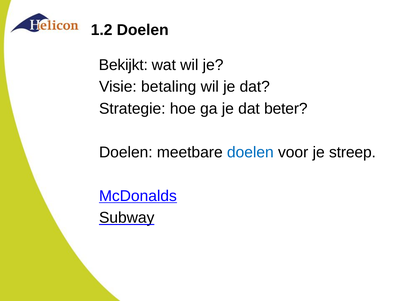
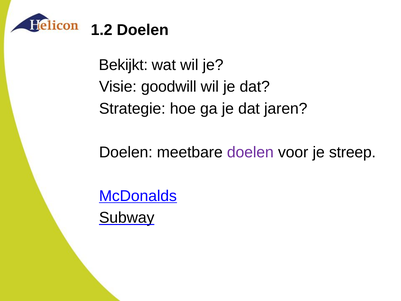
betaling: betaling -> goodwill (169, 87)
beter: beter -> jaren (286, 109)
doelen colour: blue -> purple (250, 152)
